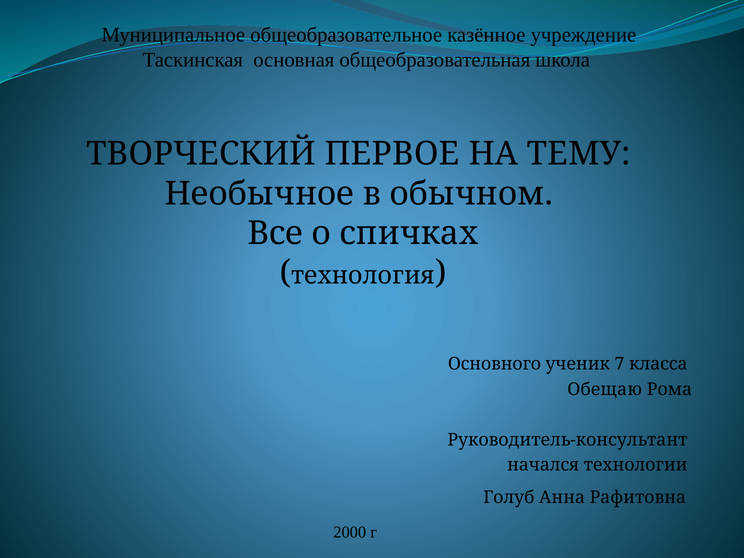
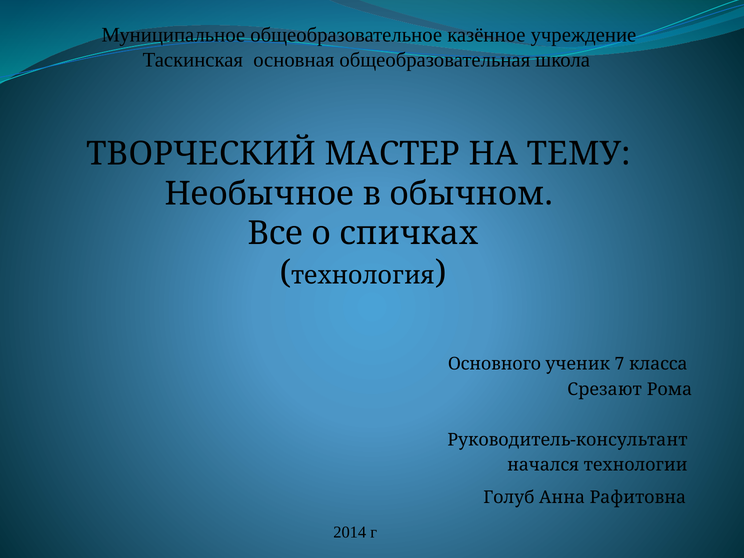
ПЕРВОЕ: ПЕРВОЕ -> МАСТЕР (392, 154)
Обещаю: Обещаю -> Срезают (605, 389)
2000: 2000 -> 2014 (350, 532)
